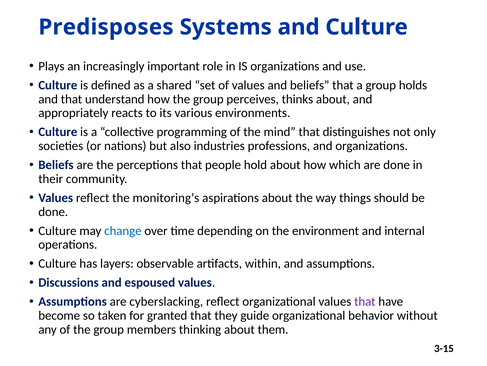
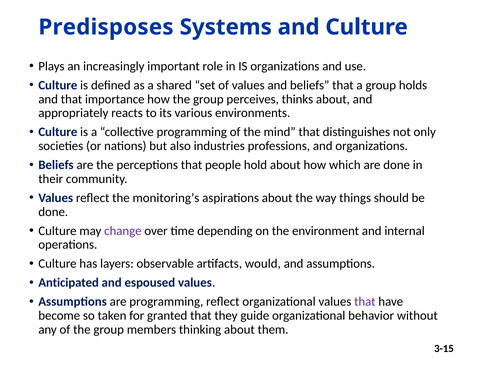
understand: understand -> importance (115, 99)
change colour: blue -> purple (123, 230)
within: within -> would (263, 263)
Discussions: Discussions -> Anticipated (69, 282)
are cyberslacking: cyberslacking -> programming (166, 301)
